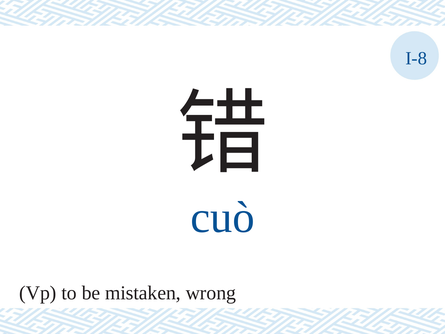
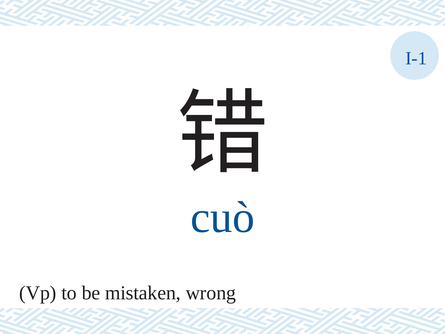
I-8: I-8 -> I-1 (416, 58)
